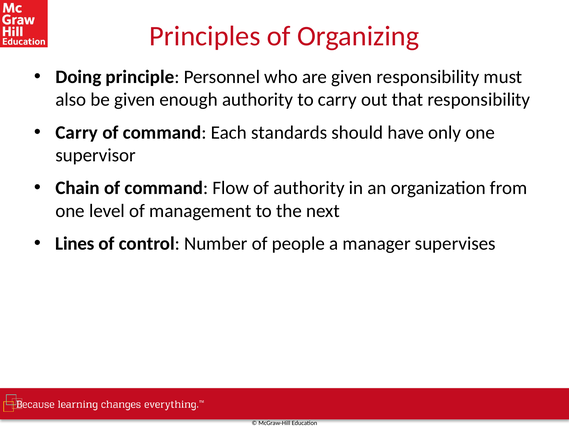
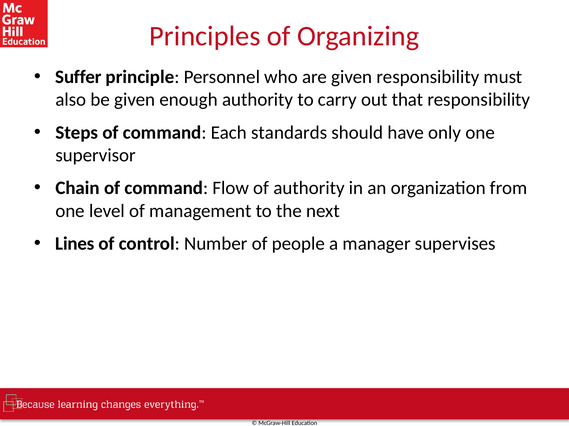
Doing: Doing -> Suffer (78, 77)
Carry: Carry -> Steps (77, 133)
